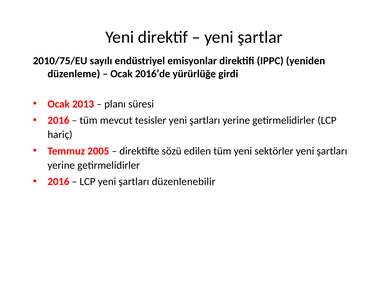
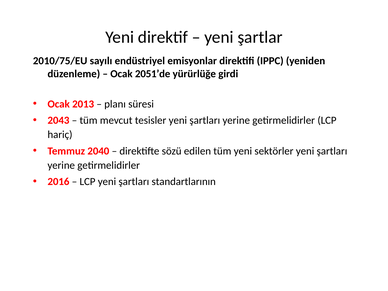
2016’de: 2016’de -> 2051’de (153, 74)
2016: 2016 -> 2043 (58, 120)
2005: 2005 -> 2040 (98, 151)
düzenlenebilir: düzenlenebilir -> standartlarının (184, 182)
